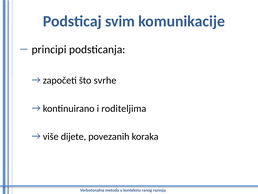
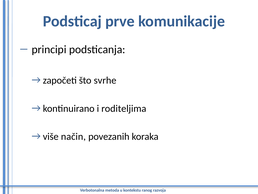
svim: svim -> prve (120, 21)
dijete: dijete -> način (73, 136)
